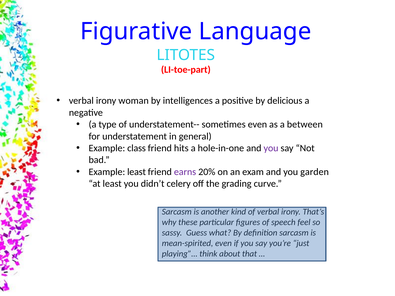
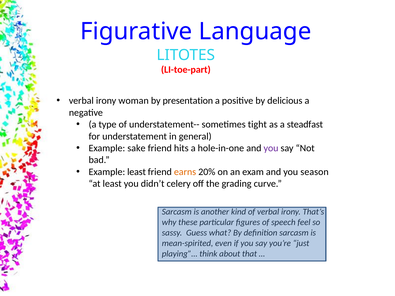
intelligences: intelligences -> presentation (188, 101)
sometimes even: even -> tight (257, 125)
between: between -> steadfast (305, 125)
class: class -> sake (136, 148)
earns colour: purple -> orange (185, 172)
garden: garden -> season (315, 172)
